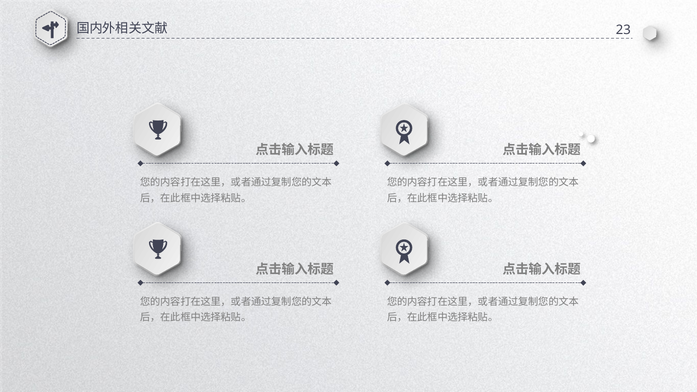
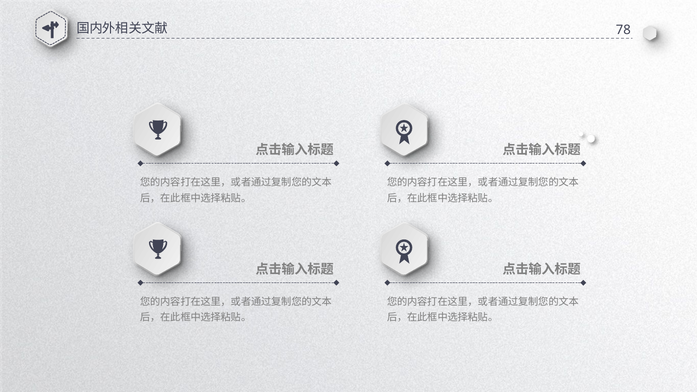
23: 23 -> 78 (623, 30)
